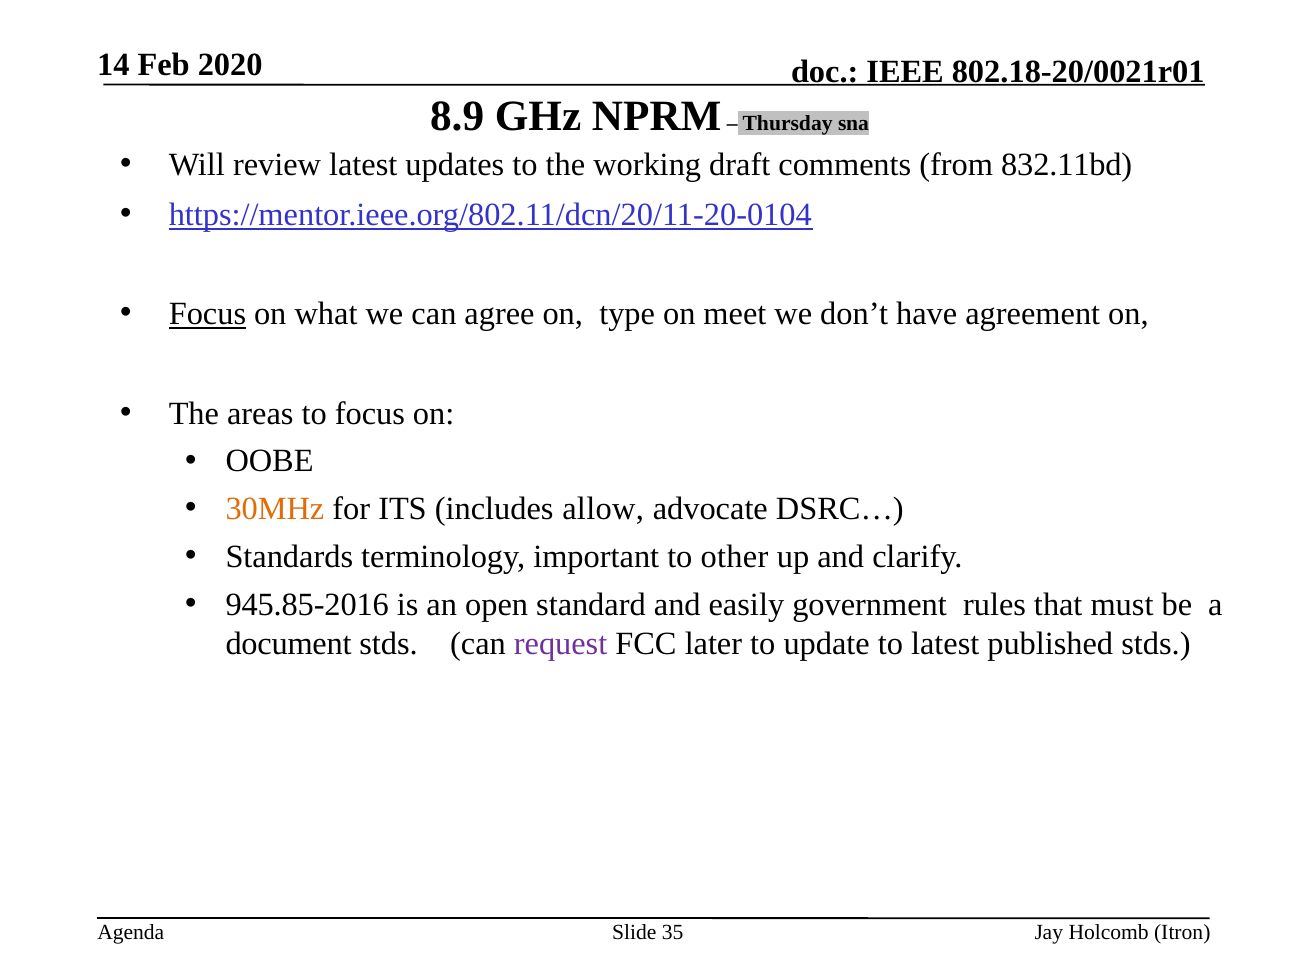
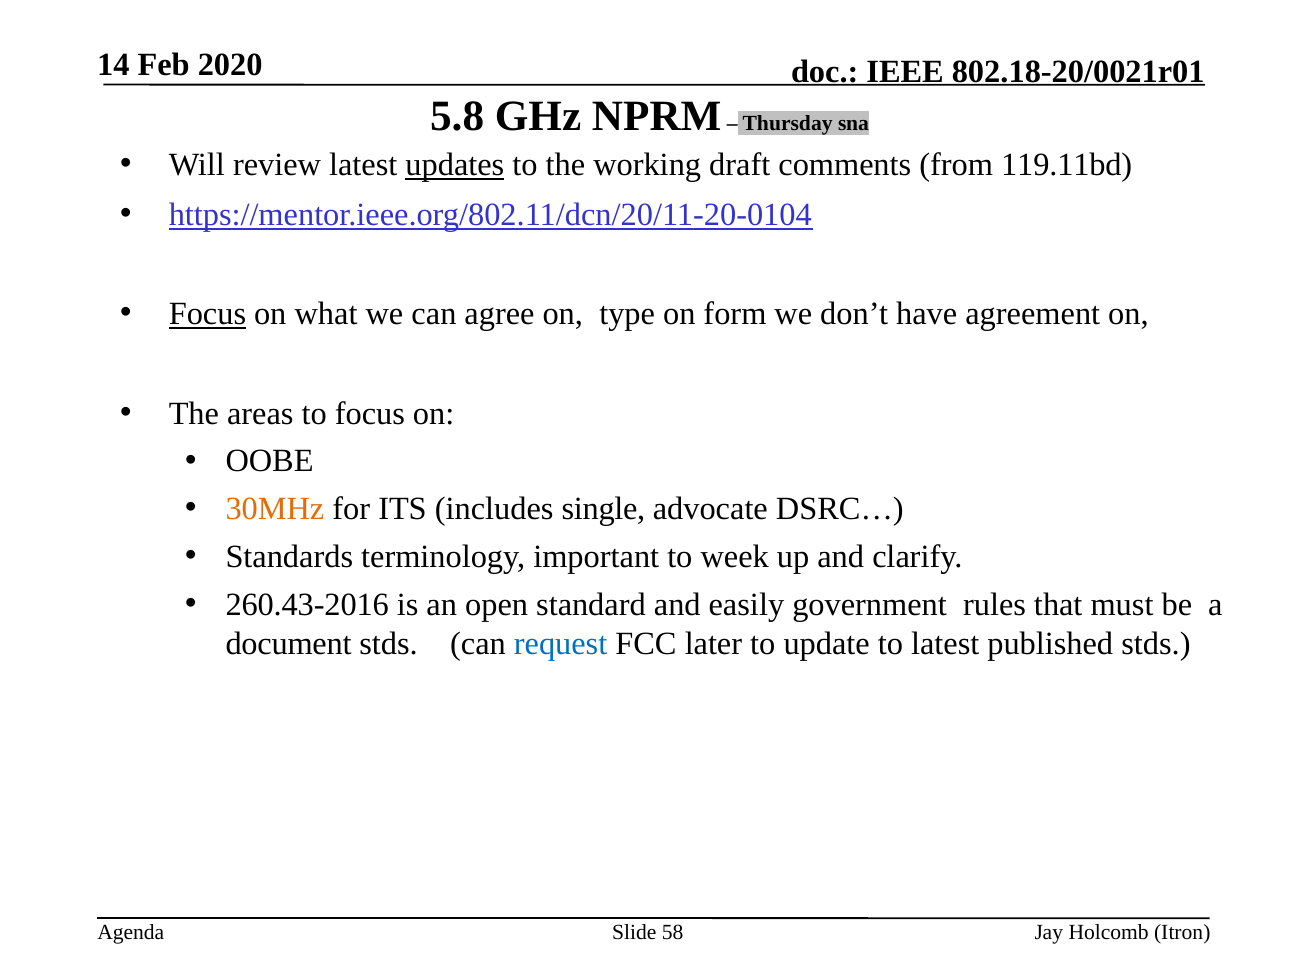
8.9: 8.9 -> 5.8 (457, 116)
updates underline: none -> present (455, 165)
832.11bd: 832.11bd -> 119.11bd (1067, 165)
meet: meet -> form (735, 314)
allow: allow -> single (603, 509)
other: other -> week (735, 557)
945.85-2016: 945.85-2016 -> 260.43-2016 (307, 605)
request colour: purple -> blue (561, 644)
35: 35 -> 58 (673, 932)
